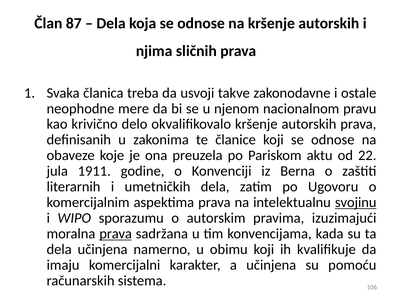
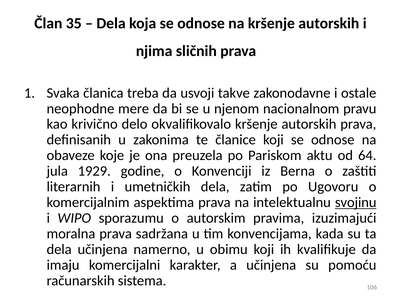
87: 87 -> 35 (74, 23)
22: 22 -> 64 (367, 155)
1911: 1911 -> 1929 (94, 171)
prava underline: present -> none (116, 234)
